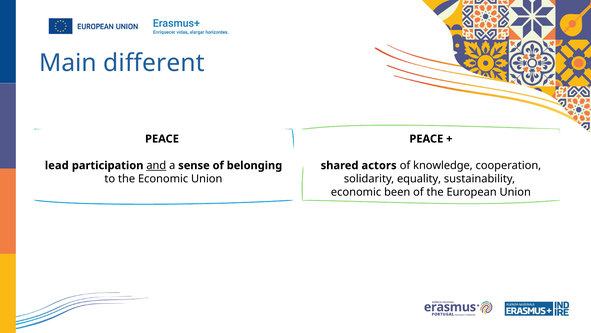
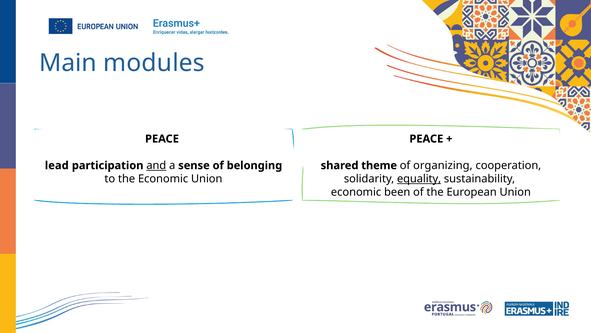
different: different -> modules (154, 63)
actors: actors -> theme (379, 165)
knowledge: knowledge -> organizing (443, 165)
equality underline: none -> present (419, 179)
